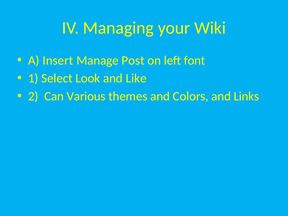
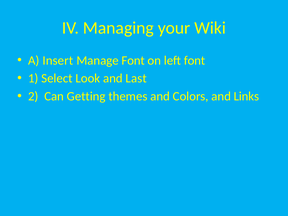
Manage Post: Post -> Font (133, 60)
Like: Like -> Last (136, 78)
Various: Various -> Getting (86, 96)
